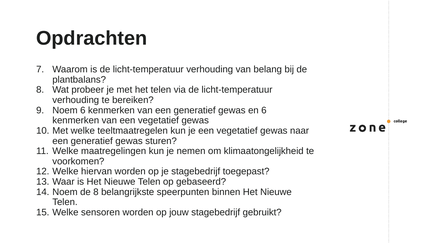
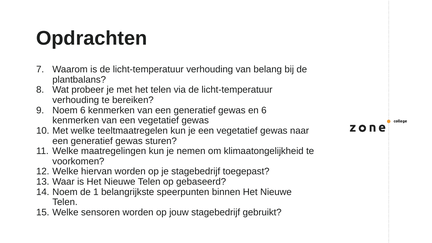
de 8: 8 -> 1 (96, 192)
